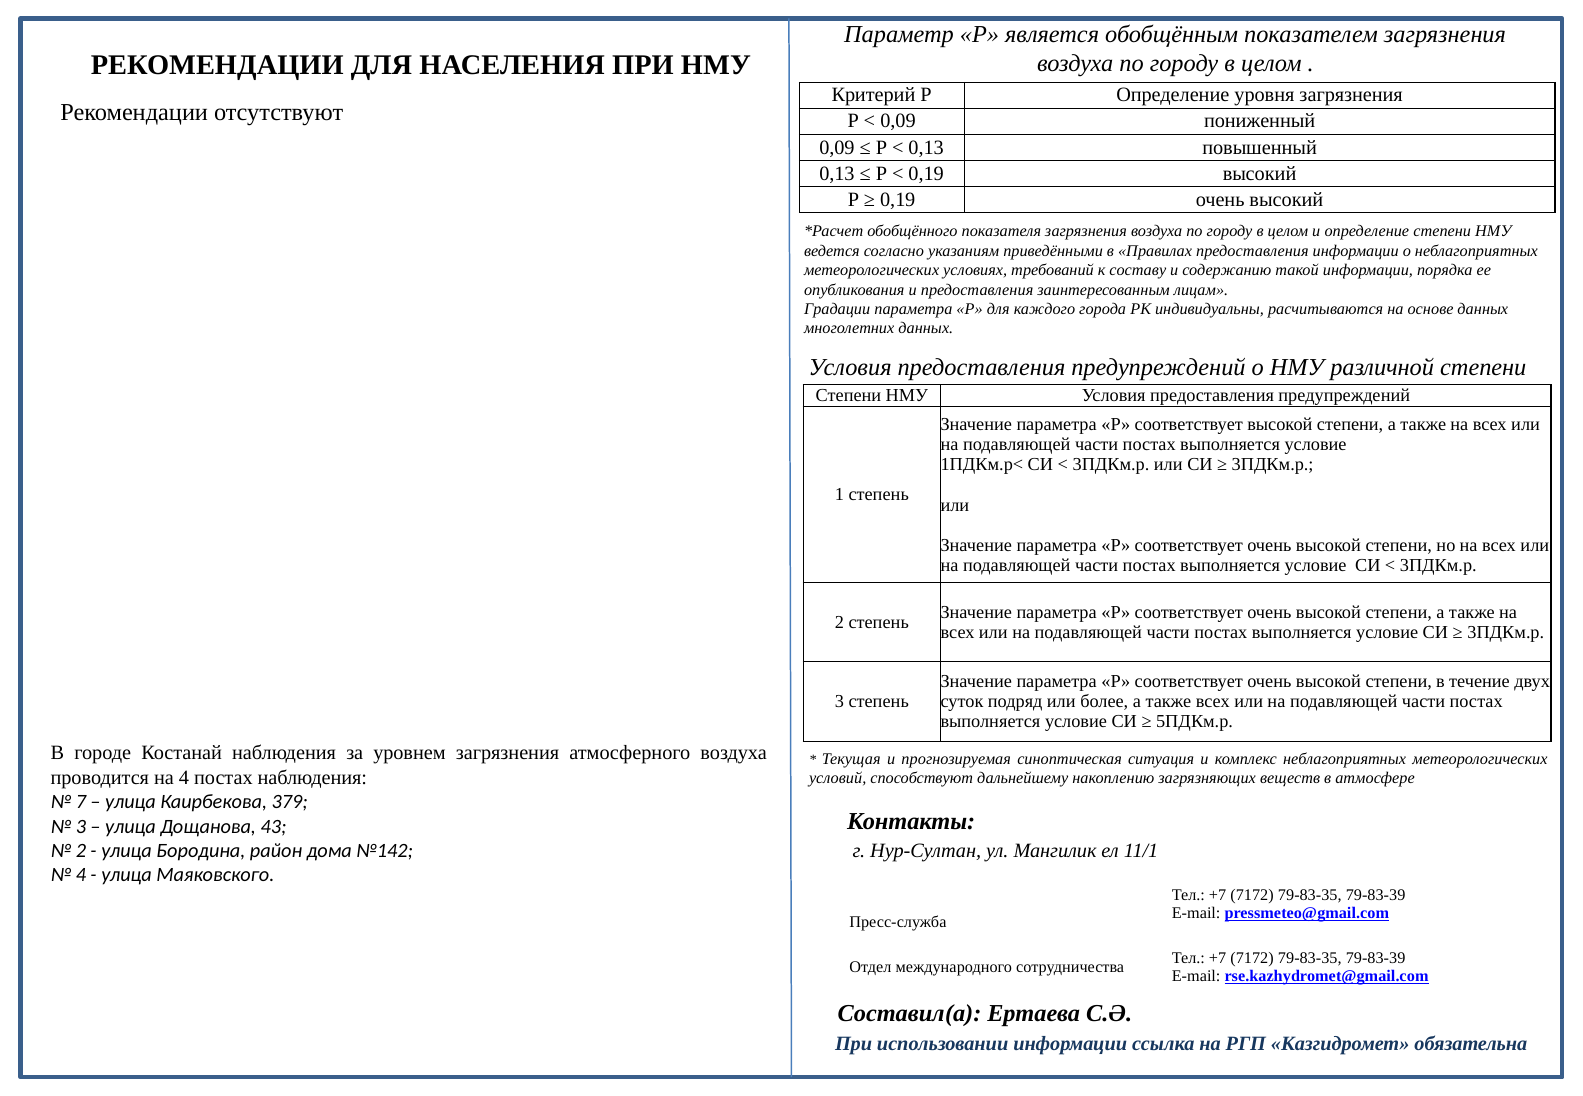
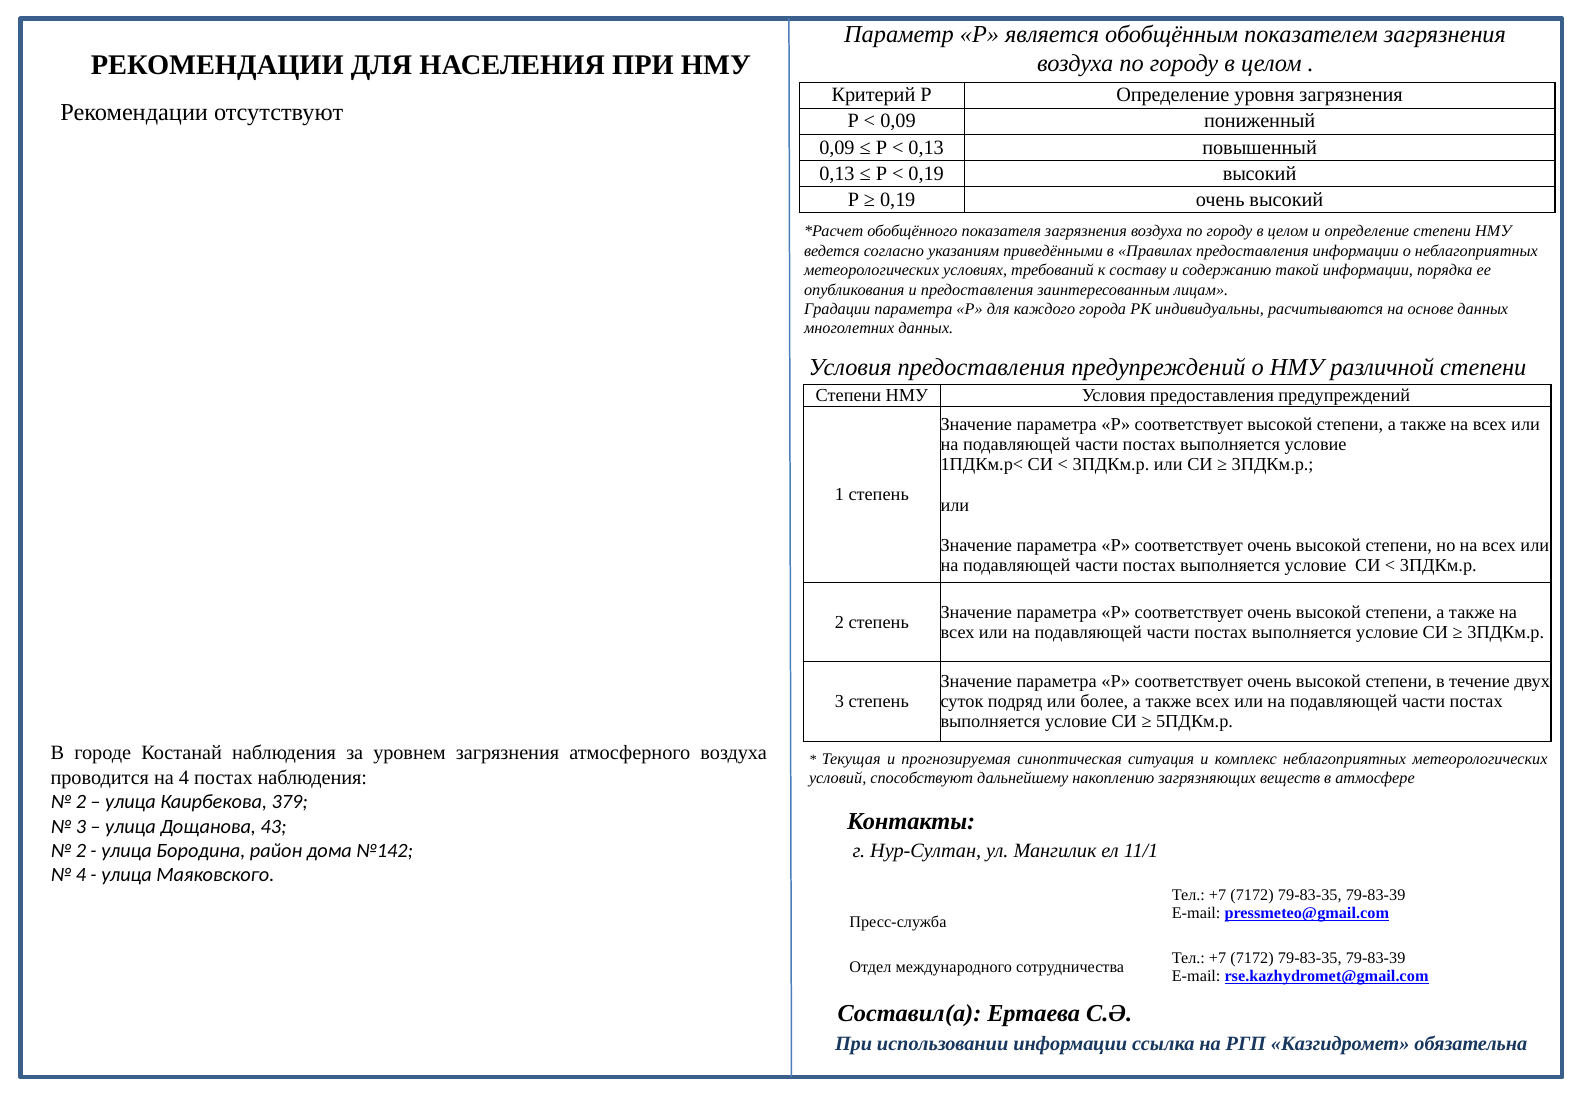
7: 7 -> 2 (81, 802)
